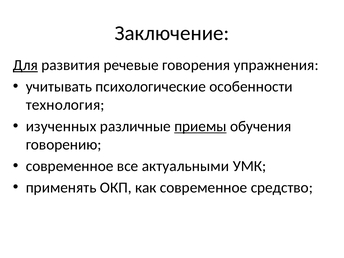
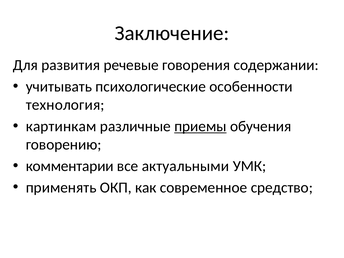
Для underline: present -> none (25, 65)
упражнения: упражнения -> содержании (276, 65)
изученных: изученных -> картинкам (61, 126)
современное: современное -> комментарии (70, 166)
